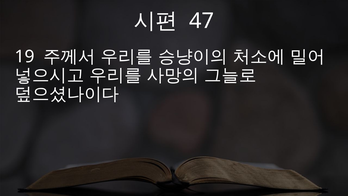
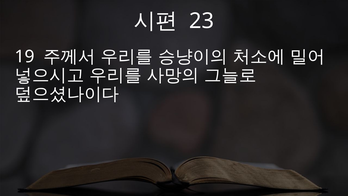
47: 47 -> 23 (202, 21)
